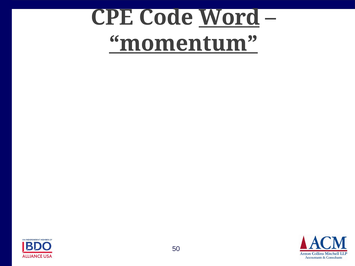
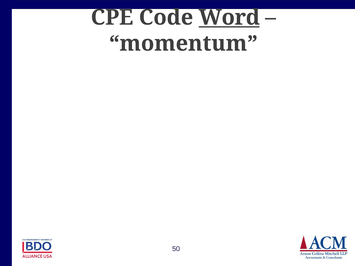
momentum underline: present -> none (183, 44)
